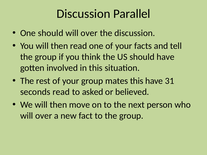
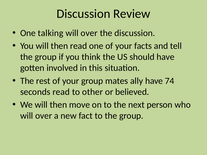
Parallel: Parallel -> Review (132, 14)
One should: should -> talking (51, 33)
mates this: this -> ally (137, 81)
31: 31 -> 74 (170, 81)
asked: asked -> other (93, 92)
